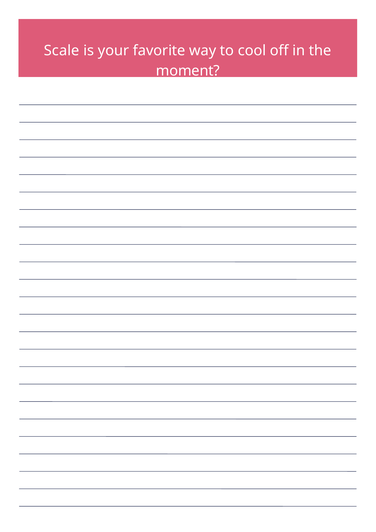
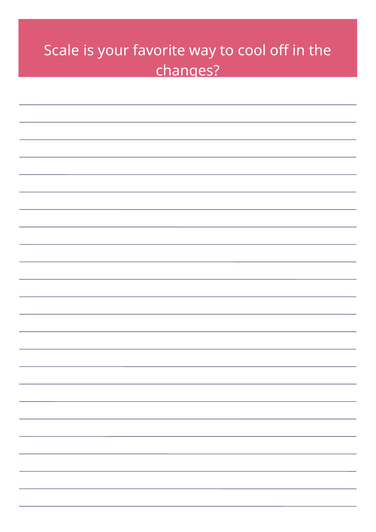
moment: moment -> changes (188, 71)
